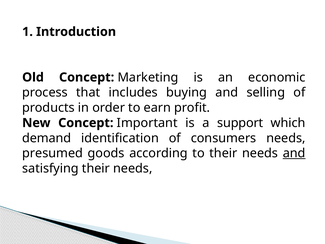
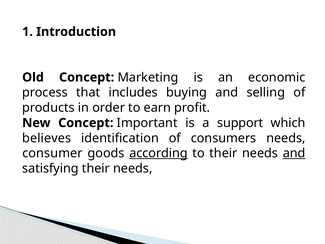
demand: demand -> believes (47, 138)
presumed: presumed -> consumer (52, 153)
according underline: none -> present (159, 153)
